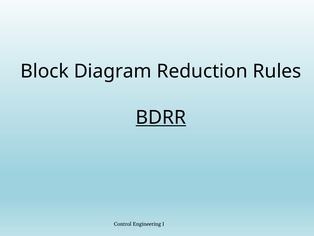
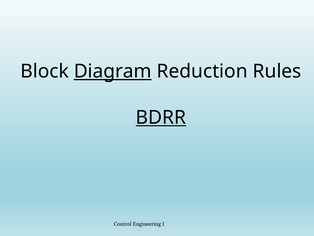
Diagram underline: none -> present (113, 71)
